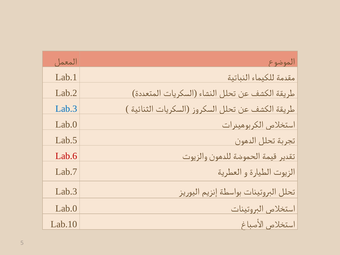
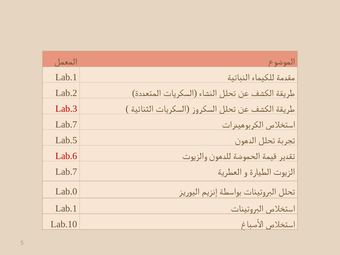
Lab.3 colour: blue -> red (66, 109)
Lab.0: Lab.0 -> Lab.7 (66, 124)
Lab.3: Lab.3 -> Lab.0 (66, 192)
Lab.0: Lab.0 -> Lab.1 (66, 209)
